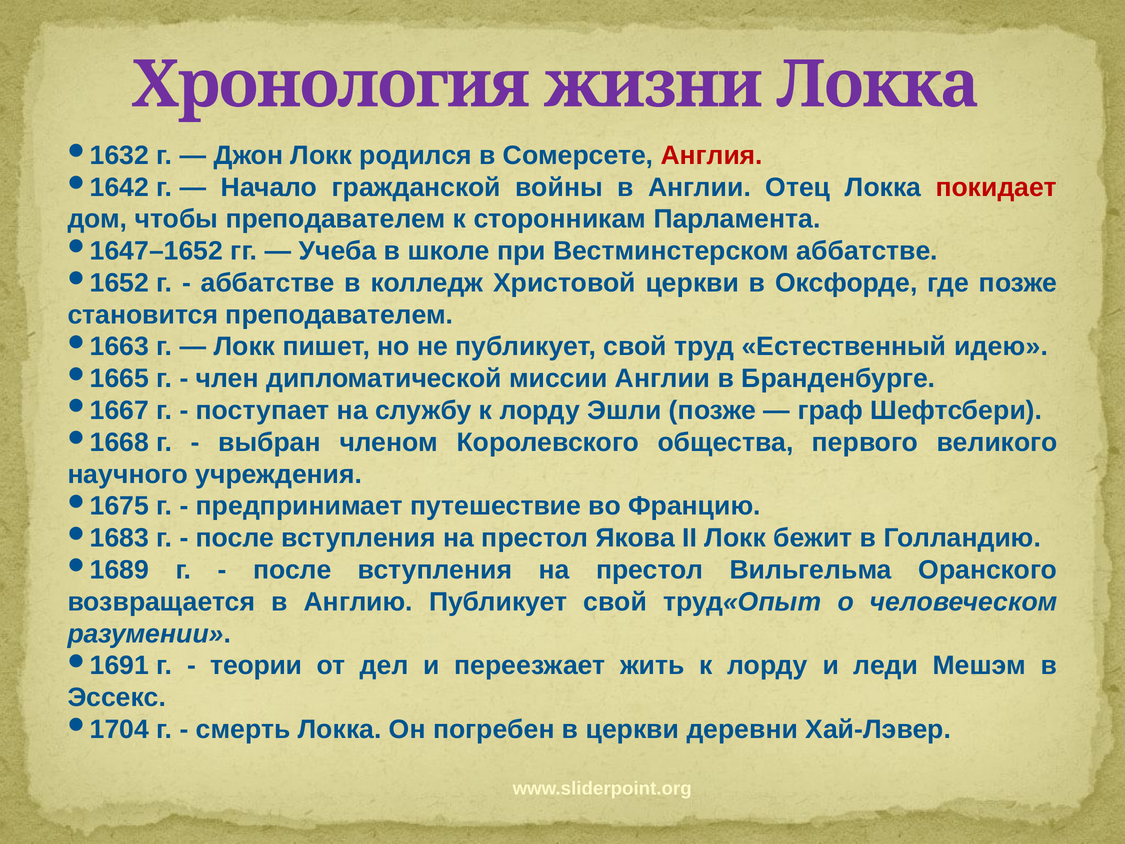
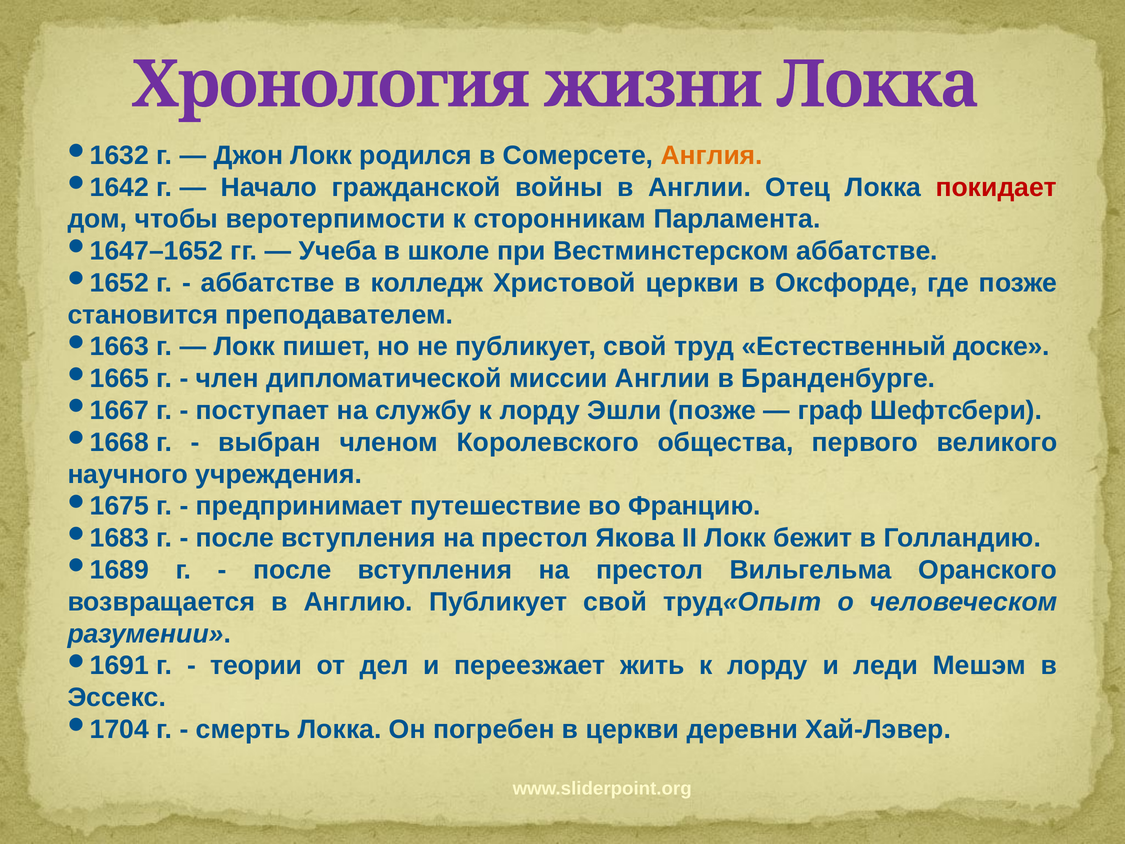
Англия colour: red -> orange (712, 155)
чтобы преподавателем: преподавателем -> веротерпимости (336, 219)
идею: идею -> доске (1001, 347)
